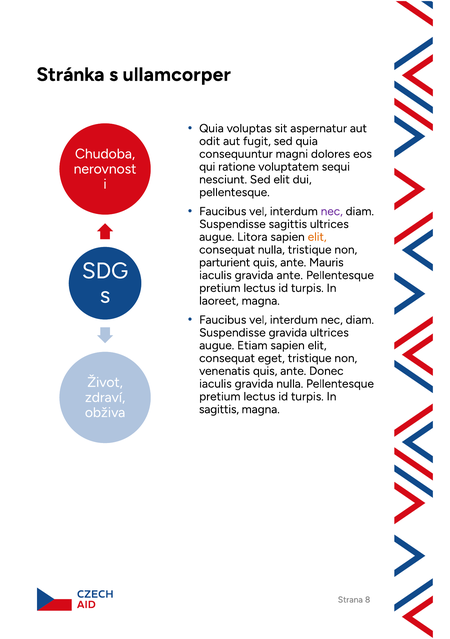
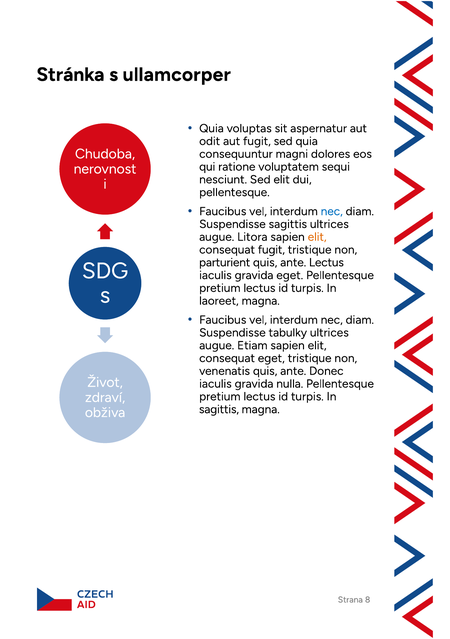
nec colour: purple -> blue (332, 211)
consequat nulla: nulla -> fugit (271, 249)
ante Mauris: Mauris -> Lectus (326, 262)
gravida ante: ante -> eget (290, 275)
Suspendisse gravida: gravida -> tabulky (288, 332)
